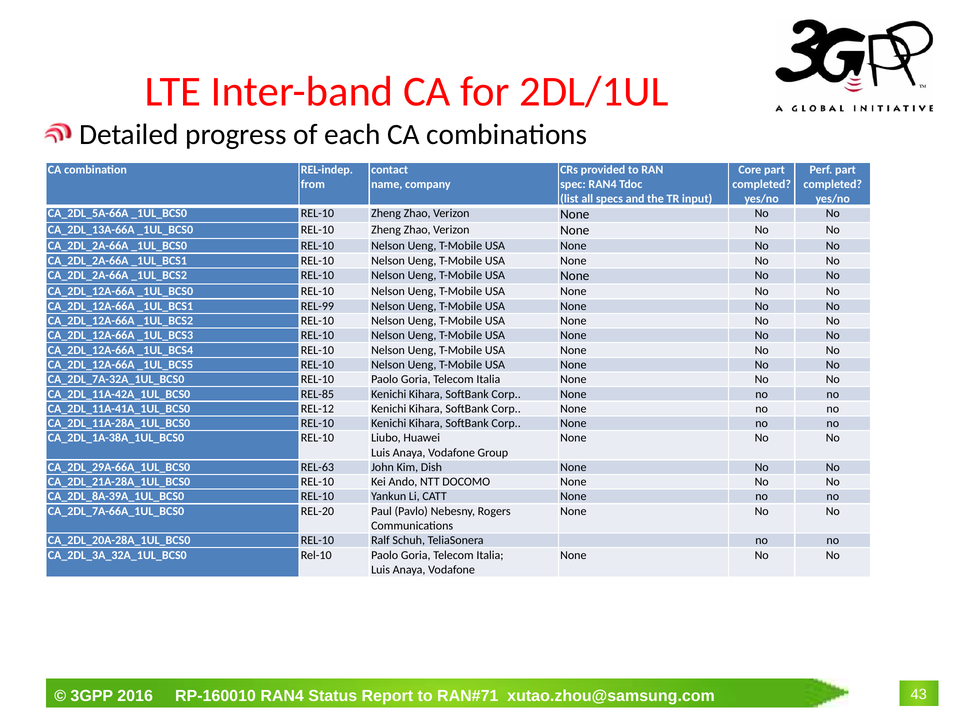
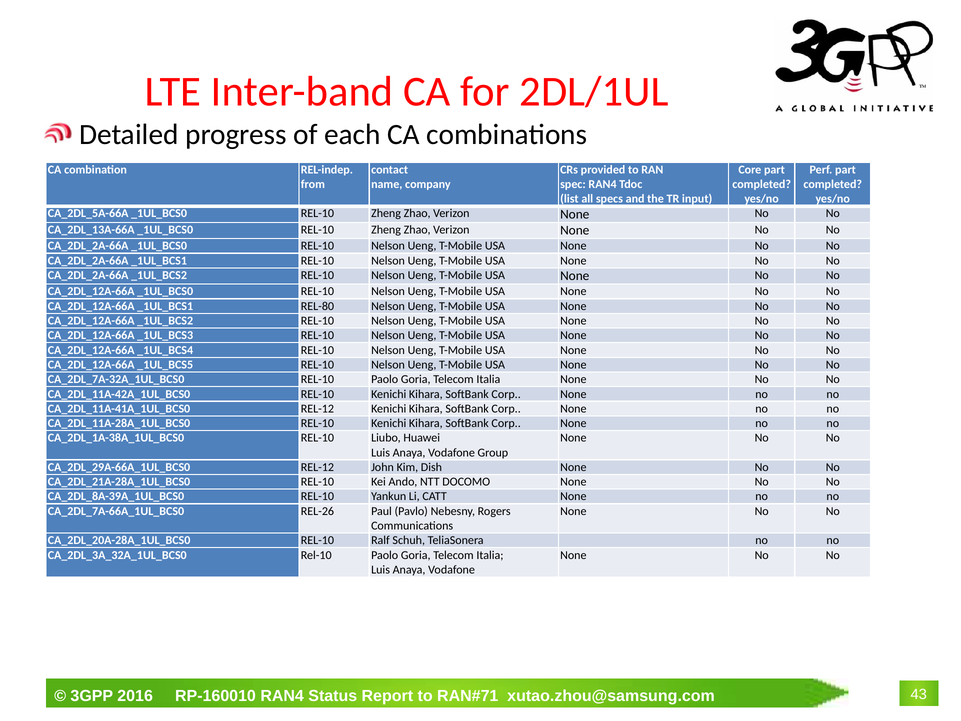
REL-99: REL-99 -> REL-80 (317, 306)
REL-85: REL-85 -> REL-10 (317, 394)
REL-63: REL-63 -> REL-12 (317, 467)
REL-20: REL-20 -> REL-26 (317, 511)
